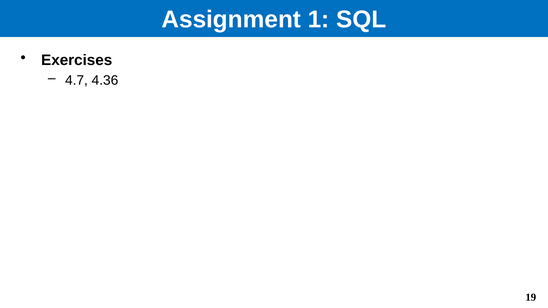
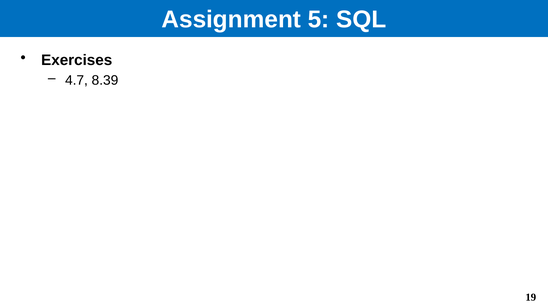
1: 1 -> 5 (319, 20)
4.36: 4.36 -> 8.39 (105, 80)
